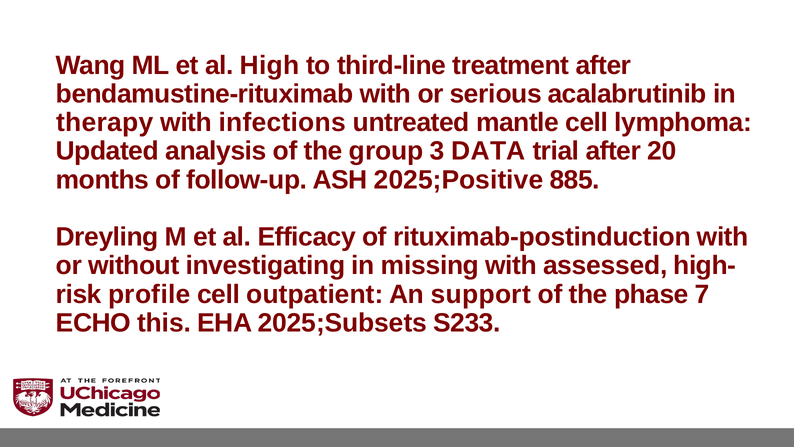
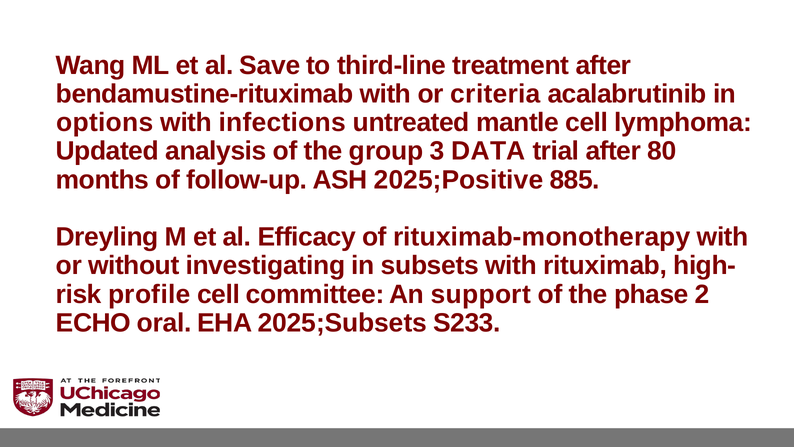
High: High -> Save (270, 65)
serious: serious -> criteria (496, 94)
therapy: therapy -> options (105, 122)
20: 20 -> 80 (662, 151)
rituximab-postinduction: rituximab-postinduction -> rituximab-monotherapy (542, 237)
missing: missing -> subsets (430, 265)
assessed: assessed -> rituximab (605, 265)
outpatient: outpatient -> committee (315, 294)
7: 7 -> 2 (702, 294)
this: this -> oral (164, 323)
